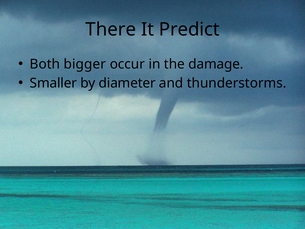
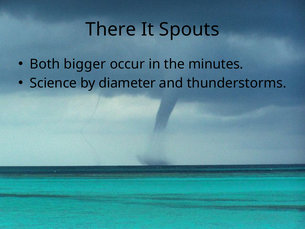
Predict: Predict -> Spouts (189, 30)
damage: damage -> minutes (216, 64)
Smaller: Smaller -> Science (53, 83)
